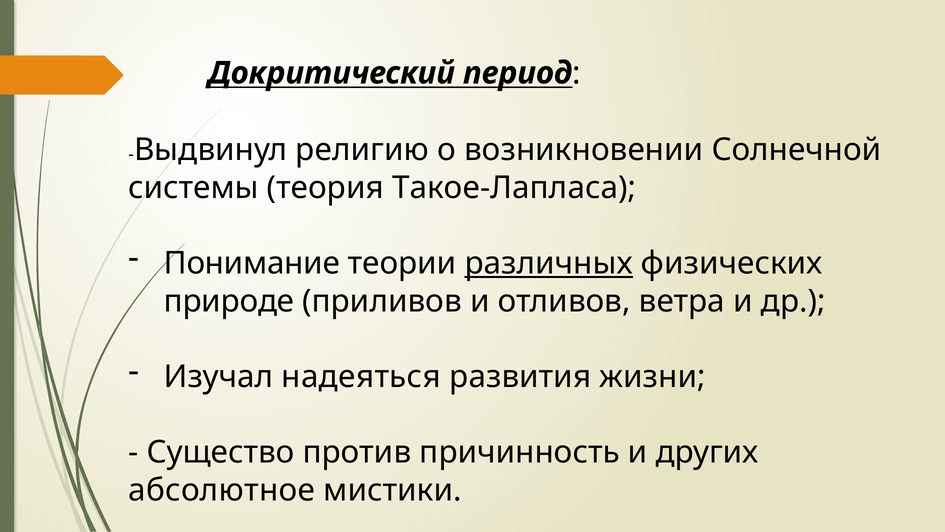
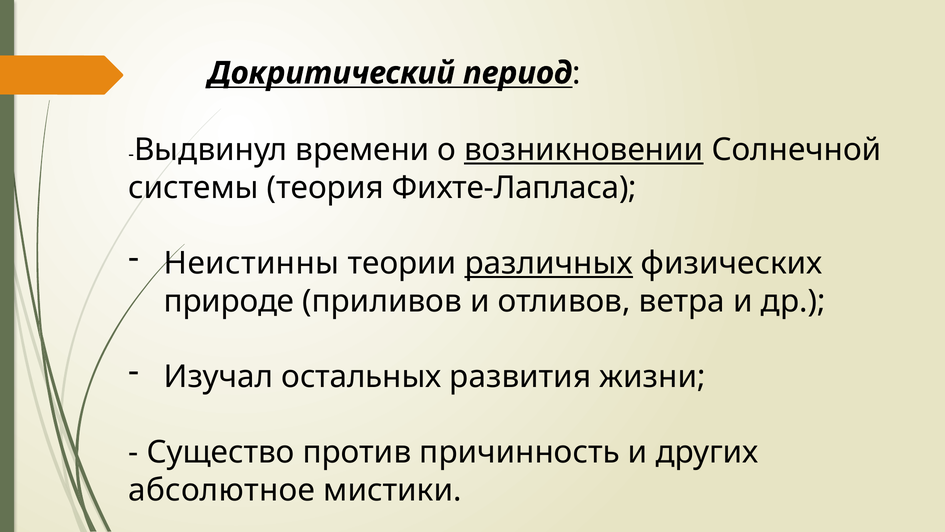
религию: религию -> времени (362, 150)
возникновении underline: none -> present (584, 150)
Такое-Лапласа: Такое-Лапласа -> Фихте-Лапласа (514, 188)
Понимание: Понимание -> Неистинны (252, 263)
надеяться: надеяться -> остальных (361, 377)
